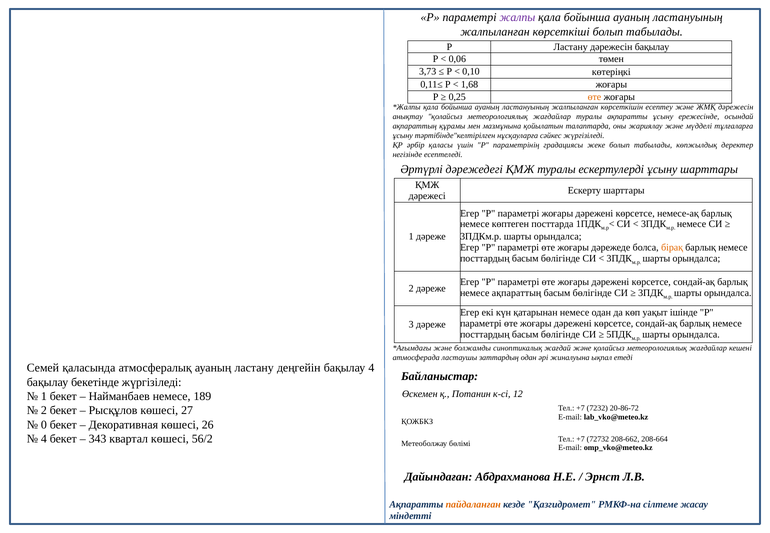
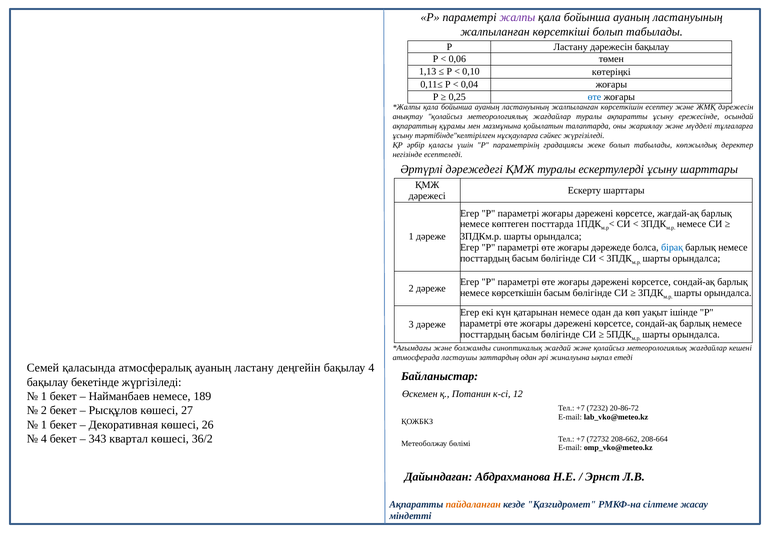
3,73: 3,73 -> 1,13 (428, 72)
1,68: 1,68 -> 0,04 (470, 84)
өте colour: orange -> blue (594, 97)
немесе-ақ: немесе-ақ -> жағдай-ақ (678, 213)
бірақ colour: orange -> blue (672, 248)
немесе ақпараттың: ақпараттың -> көрсеткішін (517, 293)
0: 0 -> 1 (44, 425)
56/2: 56/2 -> 36/2 (202, 439)
